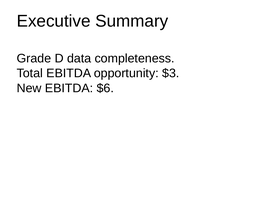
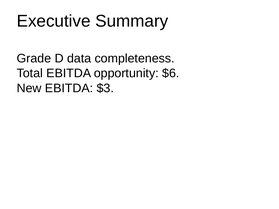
$3: $3 -> $6 (171, 73)
$6: $6 -> $3 (105, 88)
